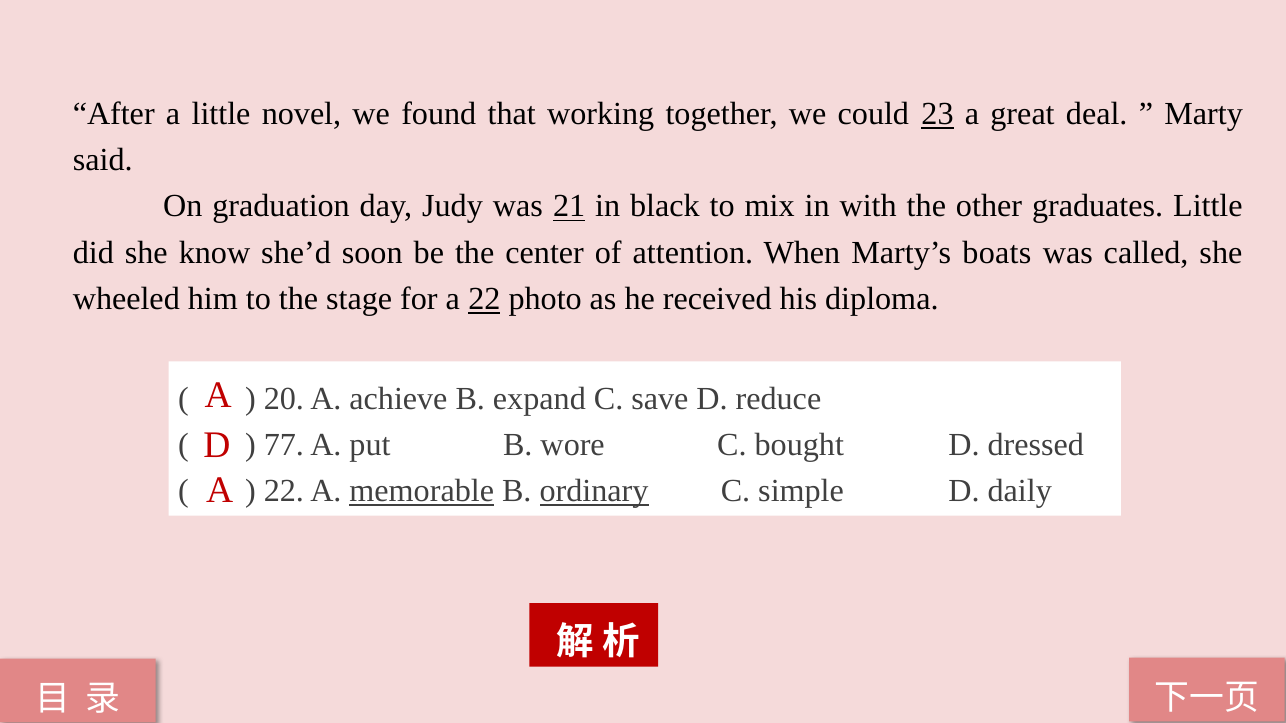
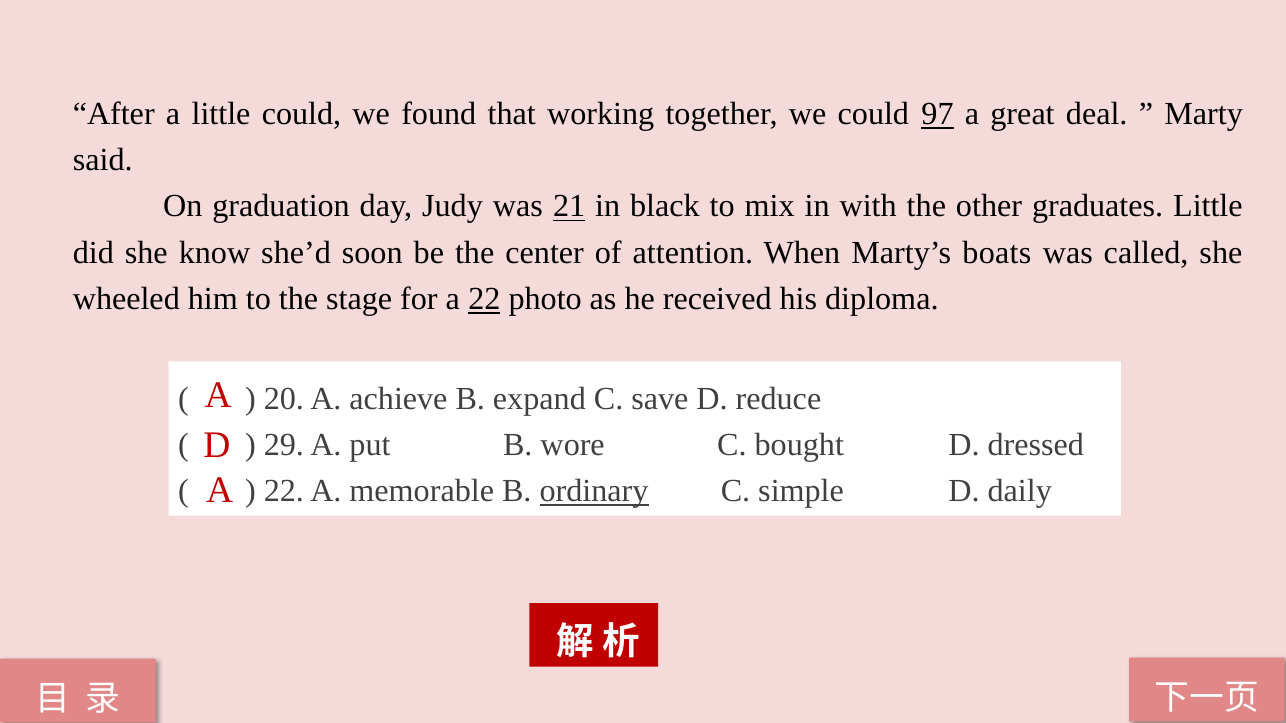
little novel: novel -> could (301, 114)
23: 23 -> 97 (938, 114)
77: 77 -> 29 (284, 445)
memorable underline: present -> none (422, 491)
